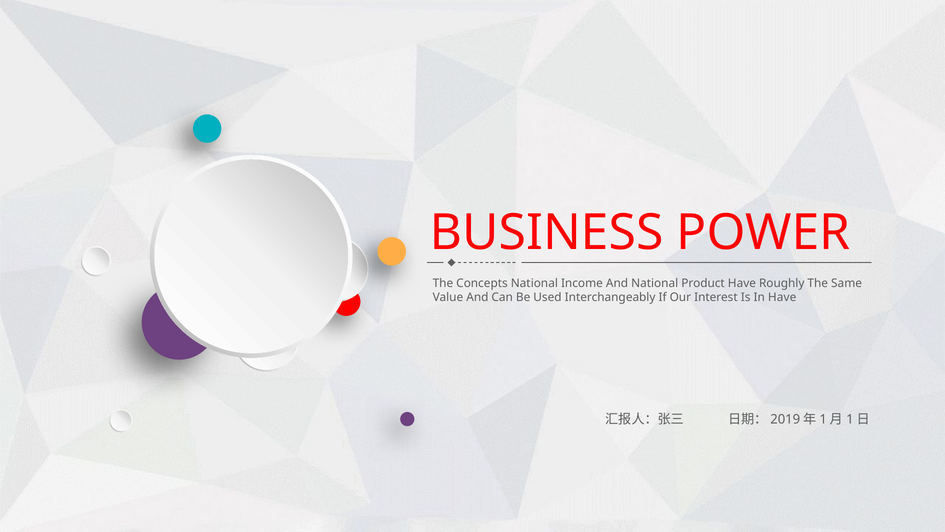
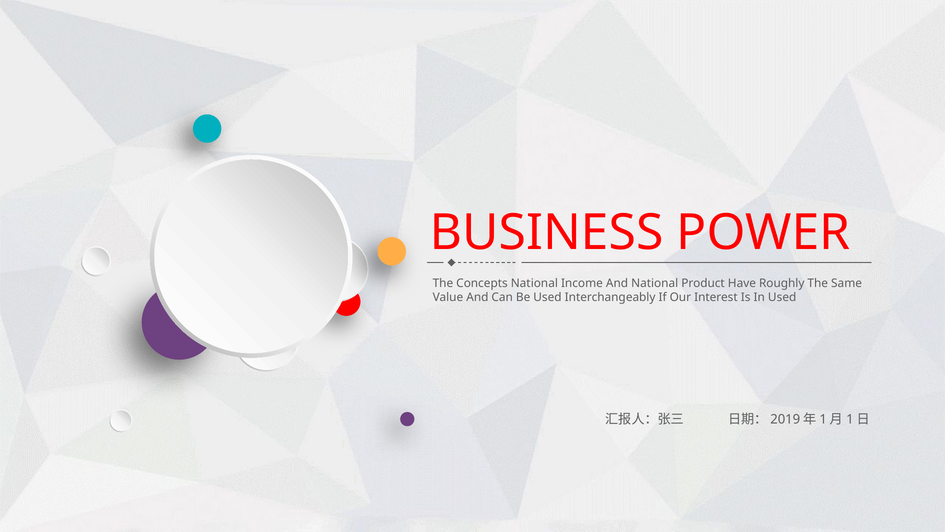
In Have: Have -> Used (782, 297)
